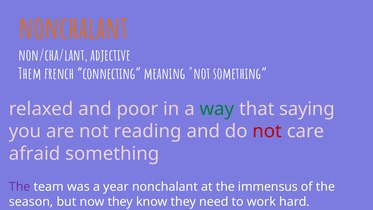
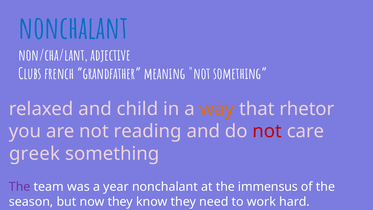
nonchalant colour: orange -> blue (73, 28)
Them: Them -> Clubs (30, 74)
connecting: connecting -> grandfather (109, 74)
poor: poor -> child (137, 109)
way colour: green -> orange (217, 109)
saying: saying -> rhetor (307, 109)
afraid: afraid -> greek (35, 154)
